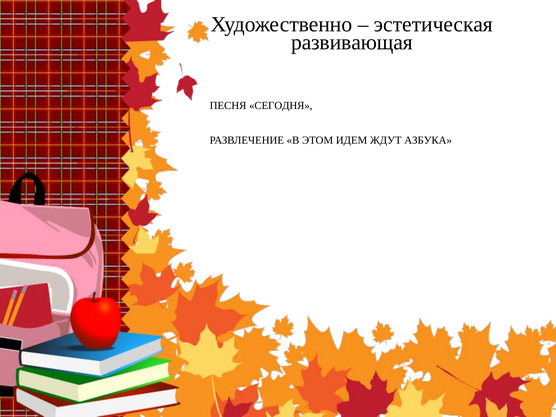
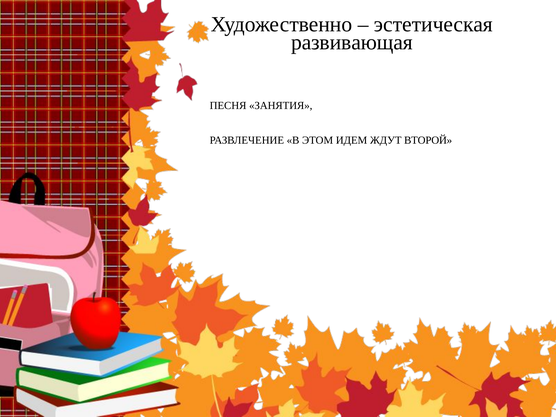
СЕГОДНЯ: СЕГОДНЯ -> ЗАНЯТИЯ (281, 106)
АЗБУКА: АЗБУКА -> ВТОРОЙ (428, 140)
